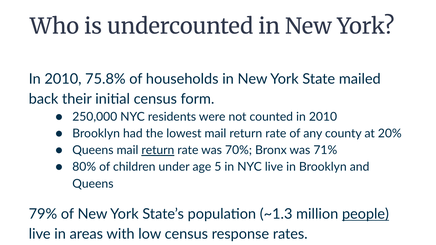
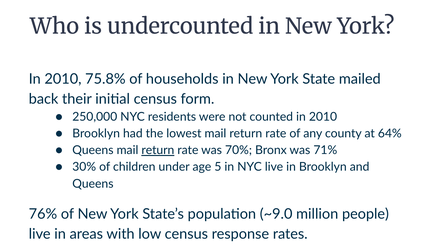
20%: 20% -> 64% (390, 134)
80%: 80% -> 30% (84, 167)
79%: 79% -> 76% (43, 214)
~1.3: ~1.3 -> ~9.0 (276, 214)
people underline: present -> none (365, 214)
